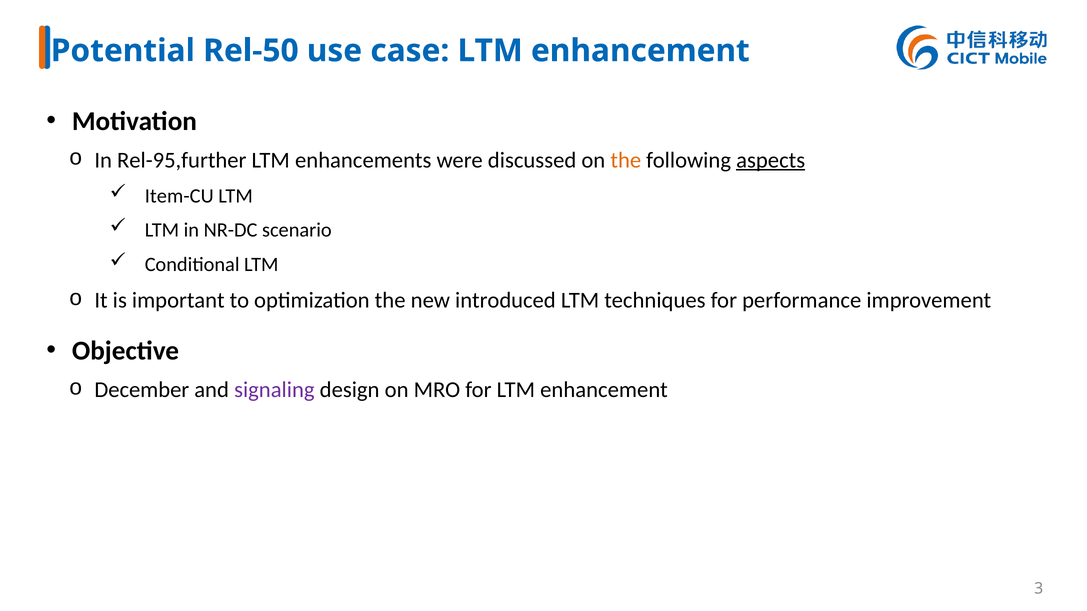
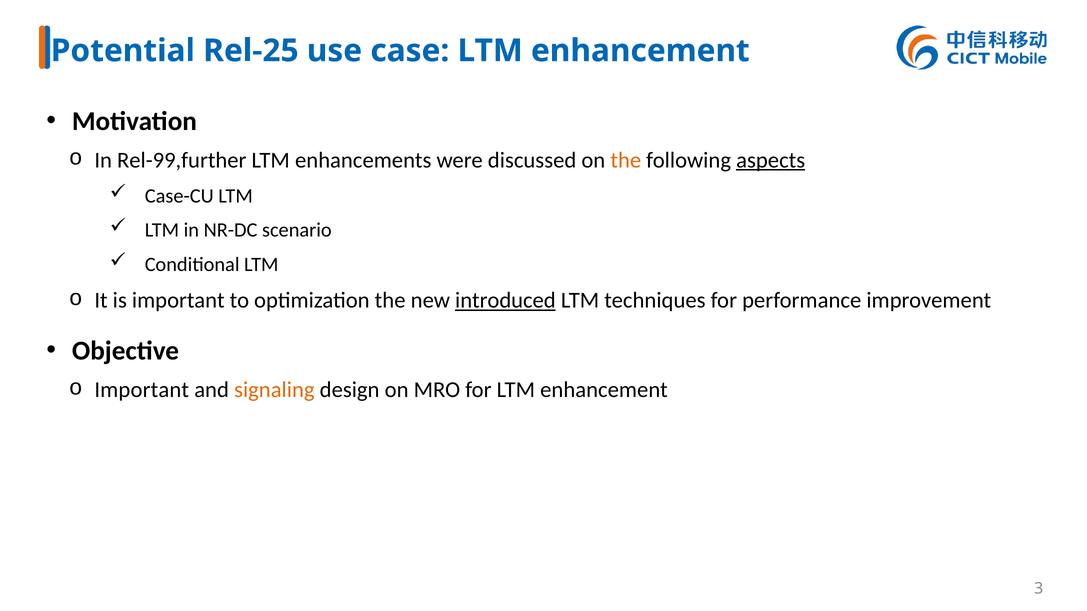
Rel-50: Rel-50 -> Rel-25 (251, 51)
Rel-95,further: Rel-95,further -> Rel-99,further (182, 160)
Item-CU: Item-CU -> Case-CU (179, 196)
introduced underline: none -> present (505, 301)
December: December -> Important (142, 390)
signaling colour: purple -> orange (274, 390)
